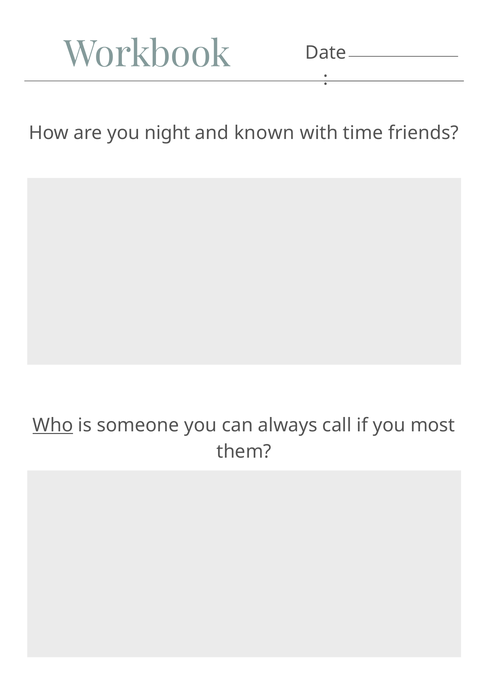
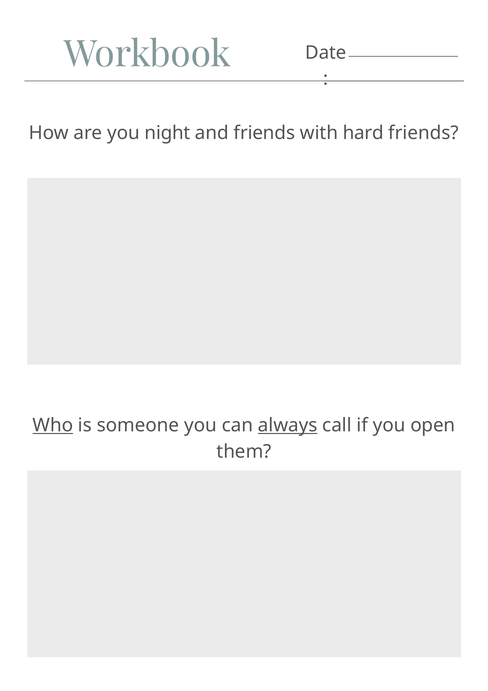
and known: known -> friends (264, 133)
time: time -> hard (363, 133)
always underline: none -> present (288, 425)
most: most -> open (433, 425)
